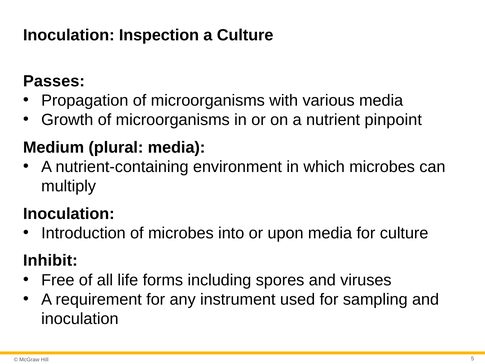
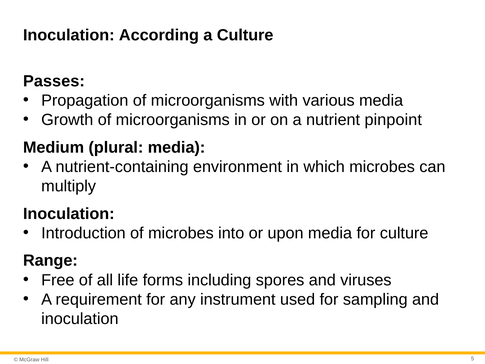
Inspection: Inspection -> According (159, 35)
Inhibit: Inhibit -> Range (50, 260)
